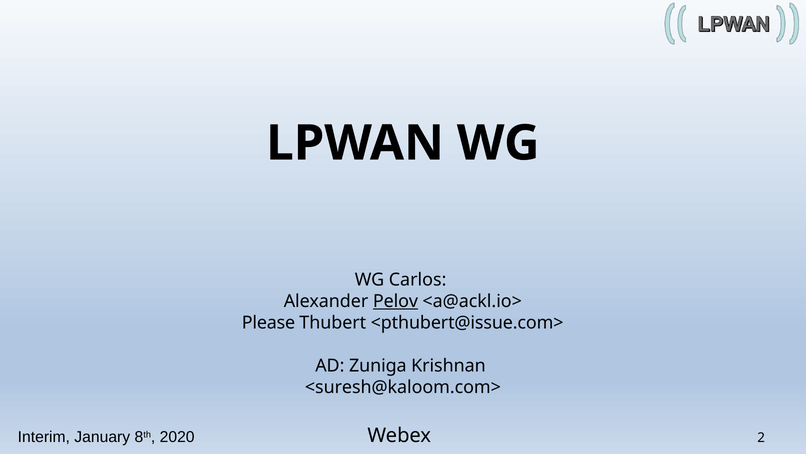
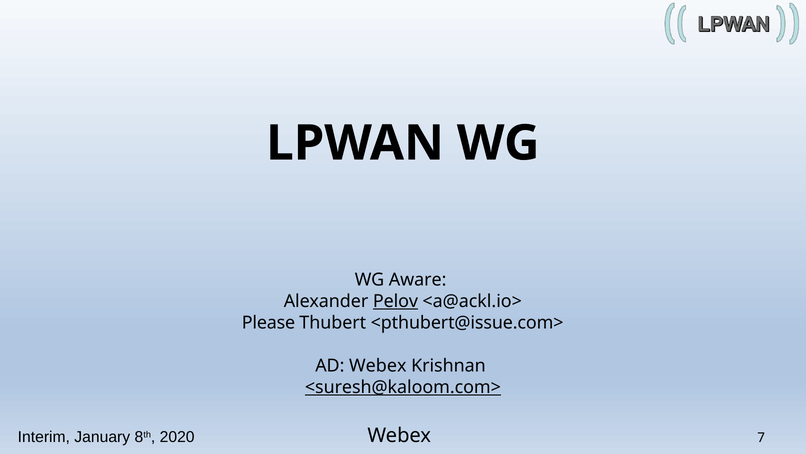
Carlos: Carlos -> Aware (418, 279)
AD Zuniga: Zuniga -> Webex (378, 365)
<suresh@kaloom.com> underline: none -> present (403, 387)
2: 2 -> 7 (761, 437)
